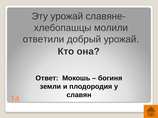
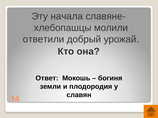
Эту урожай: урожай -> начала (67, 16)
